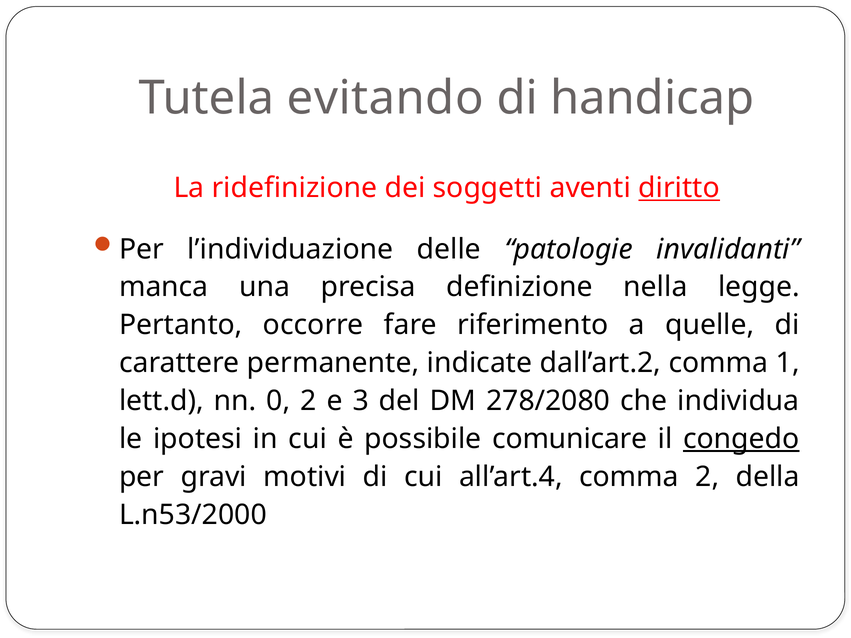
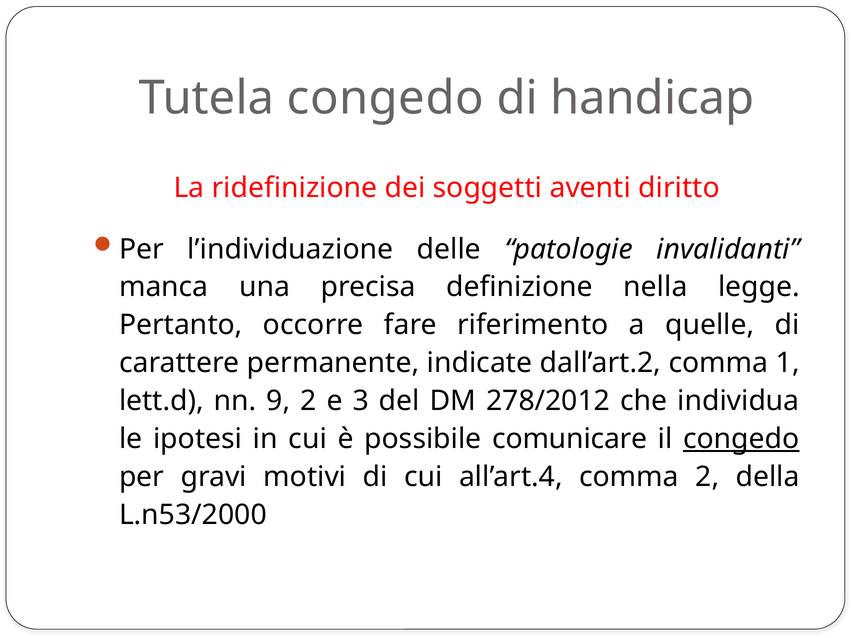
Tutela evitando: evitando -> congedo (385, 98)
diritto underline: present -> none (679, 188)
0: 0 -> 9 (278, 401)
278/2080: 278/2080 -> 278/2012 (548, 401)
